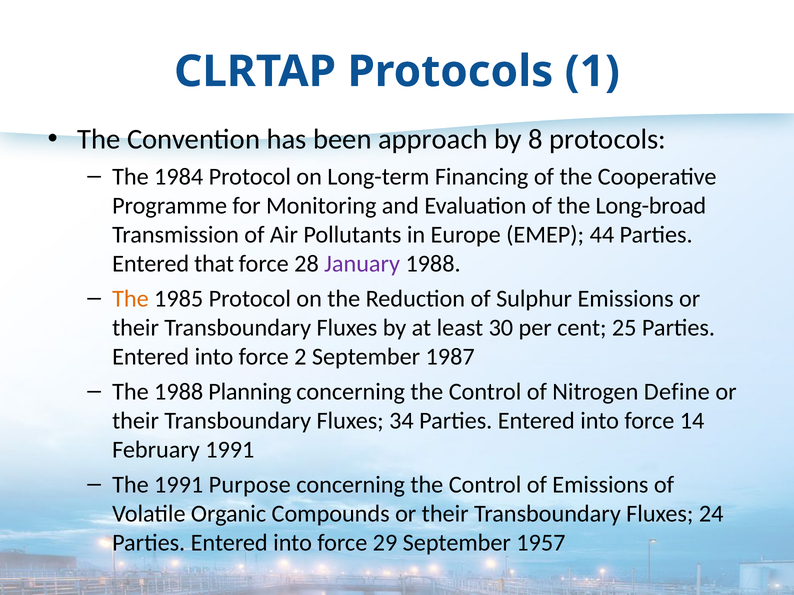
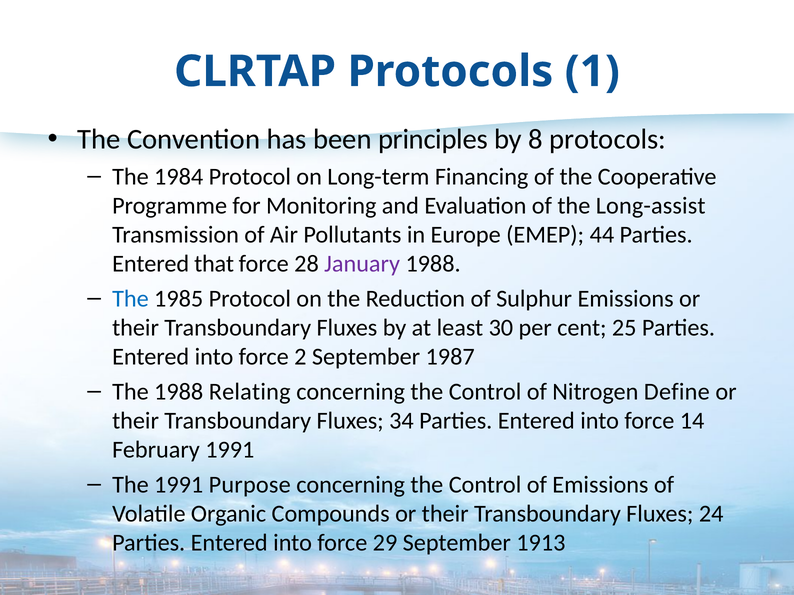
approach: approach -> principles (433, 140)
Long-broad: Long-broad -> Long-assist (651, 206)
The colour: orange -> blue (130, 299)
Planning: Planning -> Relating (250, 392)
1957: 1957 -> 1913 (541, 543)
